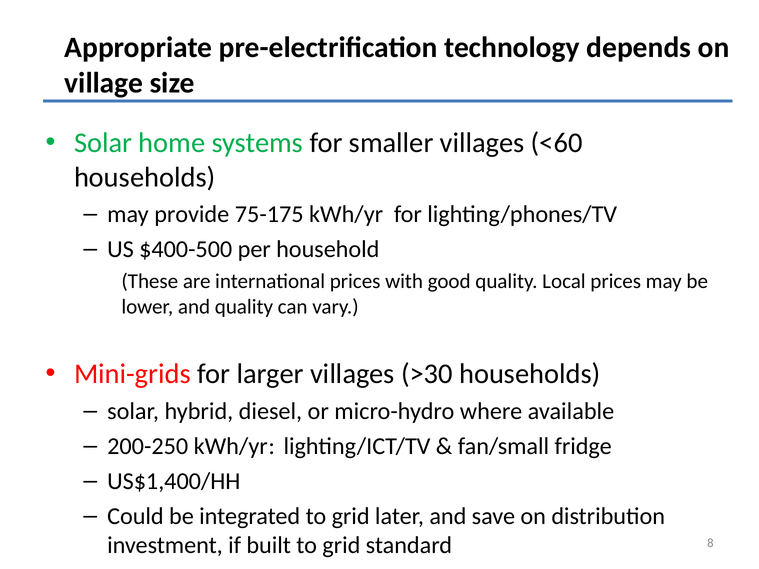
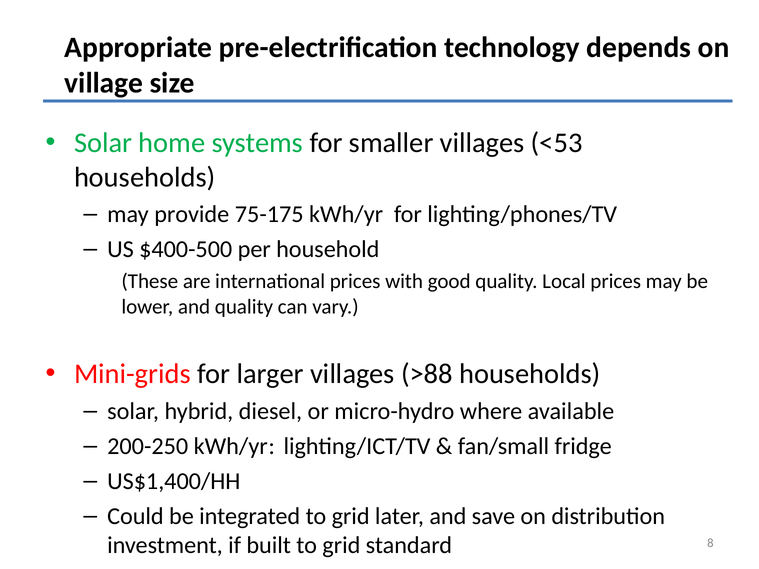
<60: <60 -> <53 (557, 143)
>30: >30 -> >88 (427, 374)
